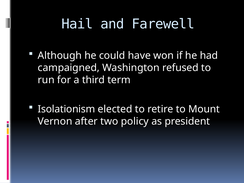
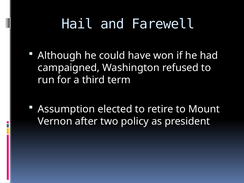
Isolationism: Isolationism -> Assumption (66, 109)
